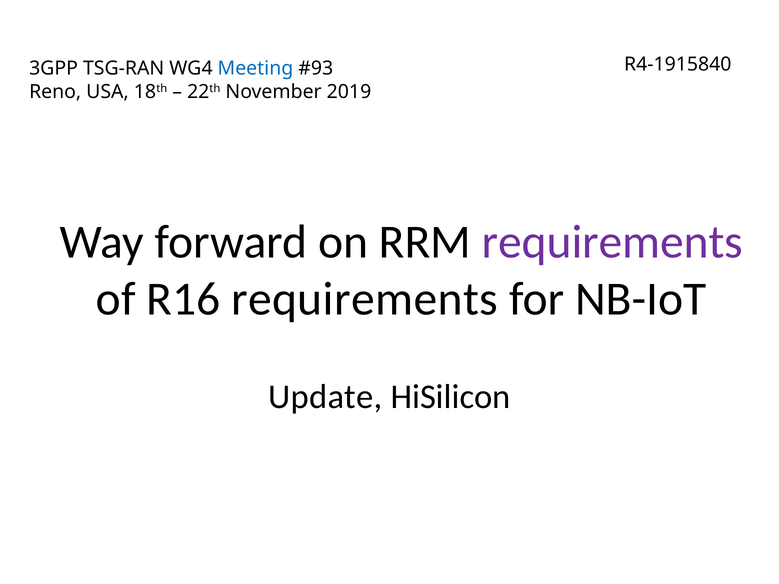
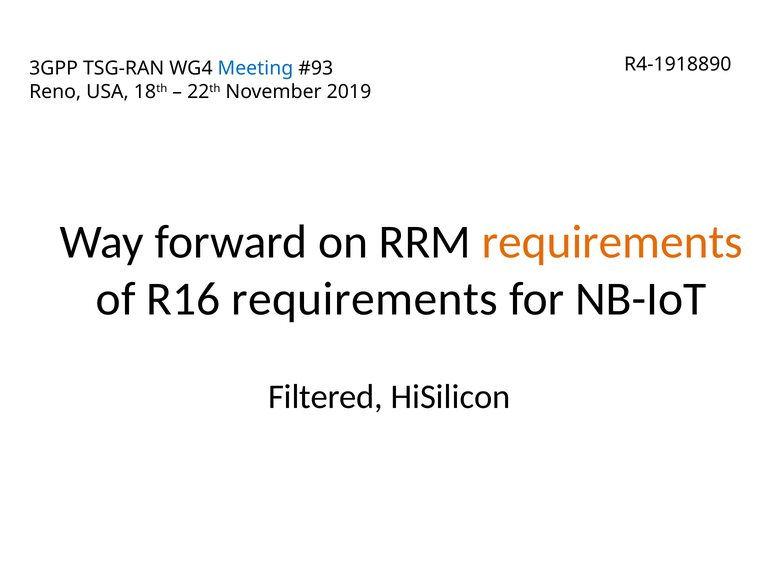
R4-1915840: R4-1915840 -> R4-1918890 (678, 64)
requirements colour: purple -> orange (612, 242)
Update: Update -> Filtered (326, 397)
